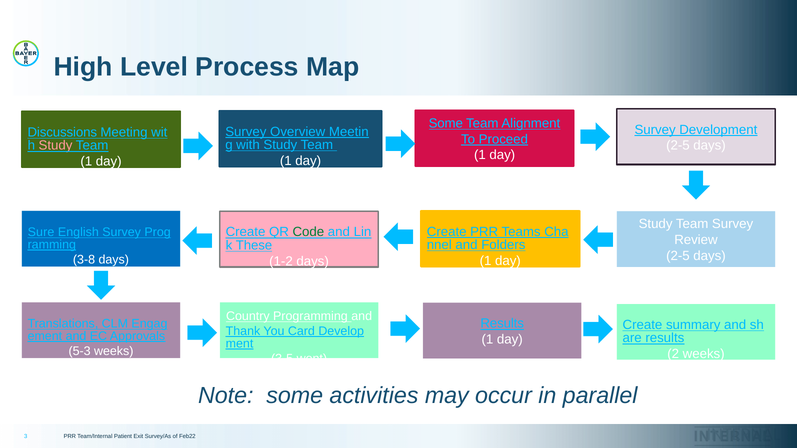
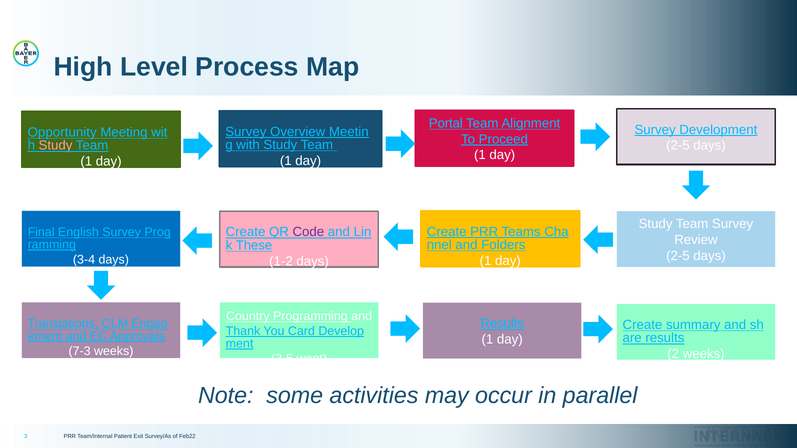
Some: Some -> Portal (446, 123)
Discussions: Discussions -> Opportunity (62, 132)
Code colour: green -> purple (308, 232)
Sure: Sure -> Final (41, 232)
3-8: 3-8 -> 3-4 (84, 260)
5-3: 5-3 -> 7-3 (80, 351)
